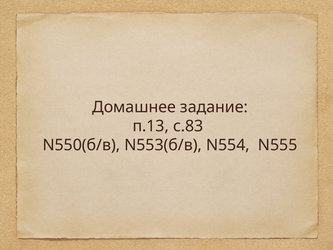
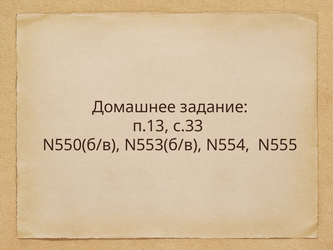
с.83: с.83 -> с.33 (188, 126)
